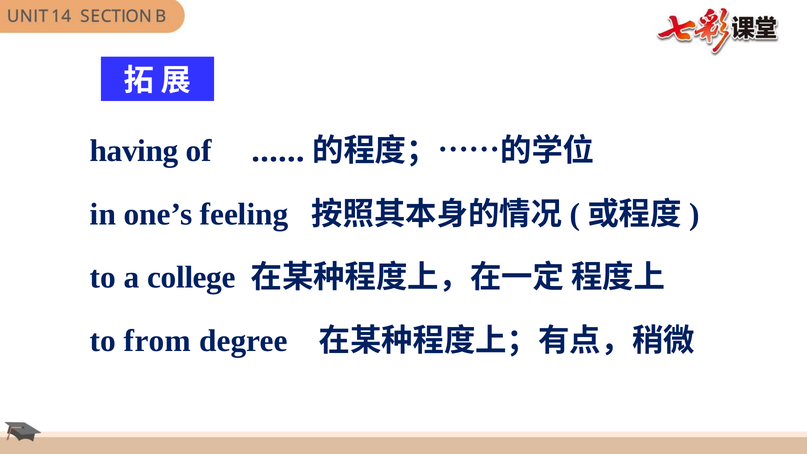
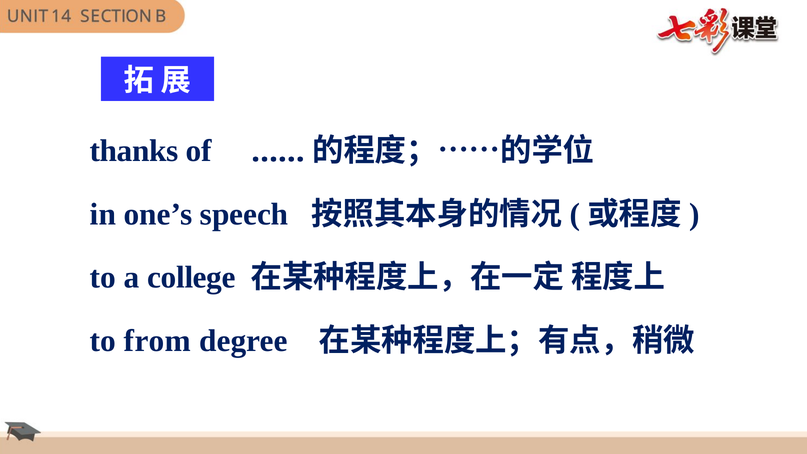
having: having -> thanks (134, 151)
feeling: feeling -> speech (244, 214)
